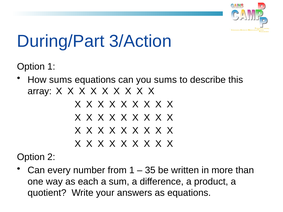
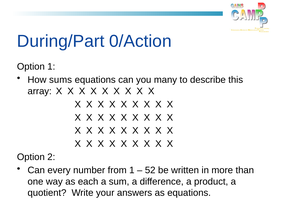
3/Action: 3/Action -> 0/Action (140, 41)
you sums: sums -> many (165, 80)
35: 35 -> 52 (150, 170)
